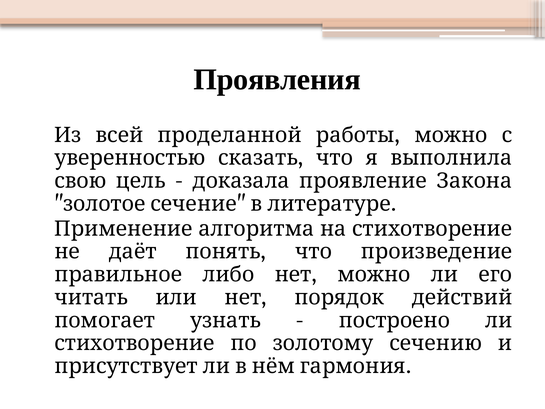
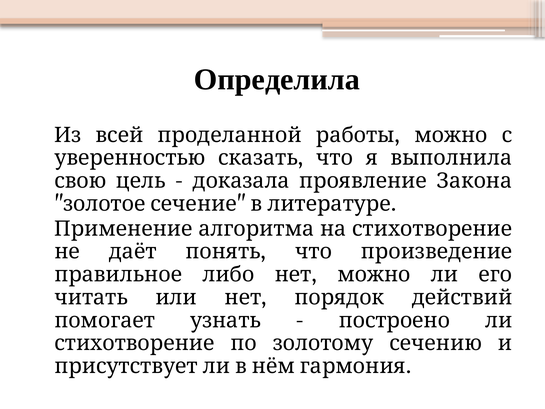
Проявления: Проявления -> Определила (277, 79)
